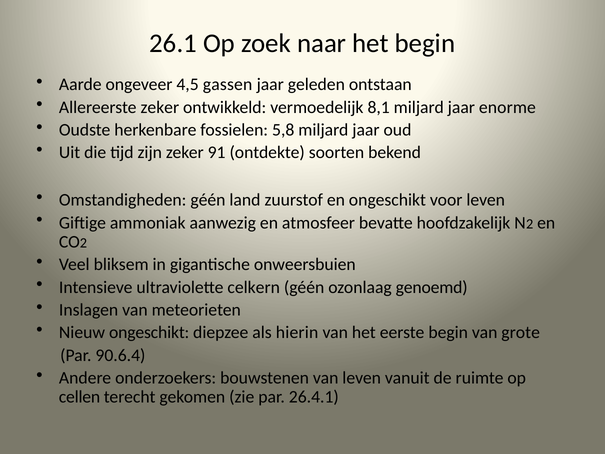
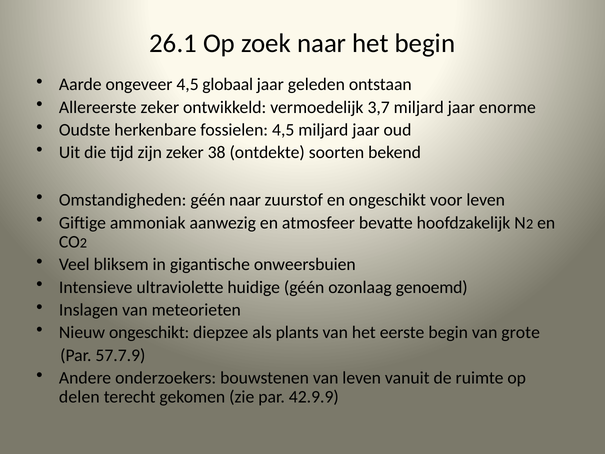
gassen: gassen -> globaal (228, 84)
8,1: 8,1 -> 3,7 (379, 107)
fossielen 5,8: 5,8 -> 4,5 (283, 130)
91: 91 -> 38 (217, 153)
géén land: land -> naar (245, 200)
celkern: celkern -> huidige (254, 287)
hierin: hierin -> plants (297, 332)
90.6.4: 90.6.4 -> 57.7.9 (120, 355)
cellen: cellen -> delen (79, 397)
26.4.1: 26.4.1 -> 42.9.9 (314, 397)
